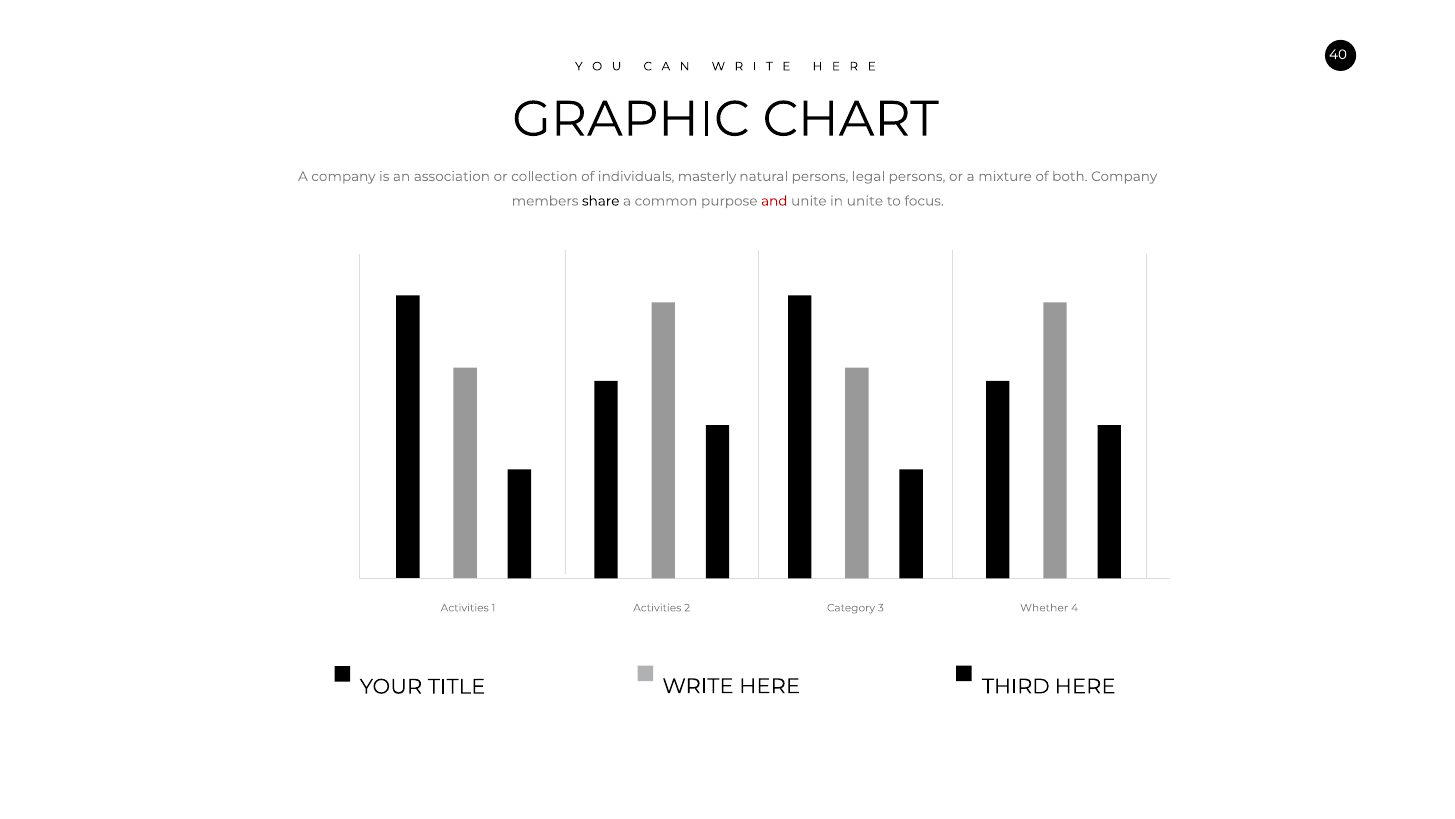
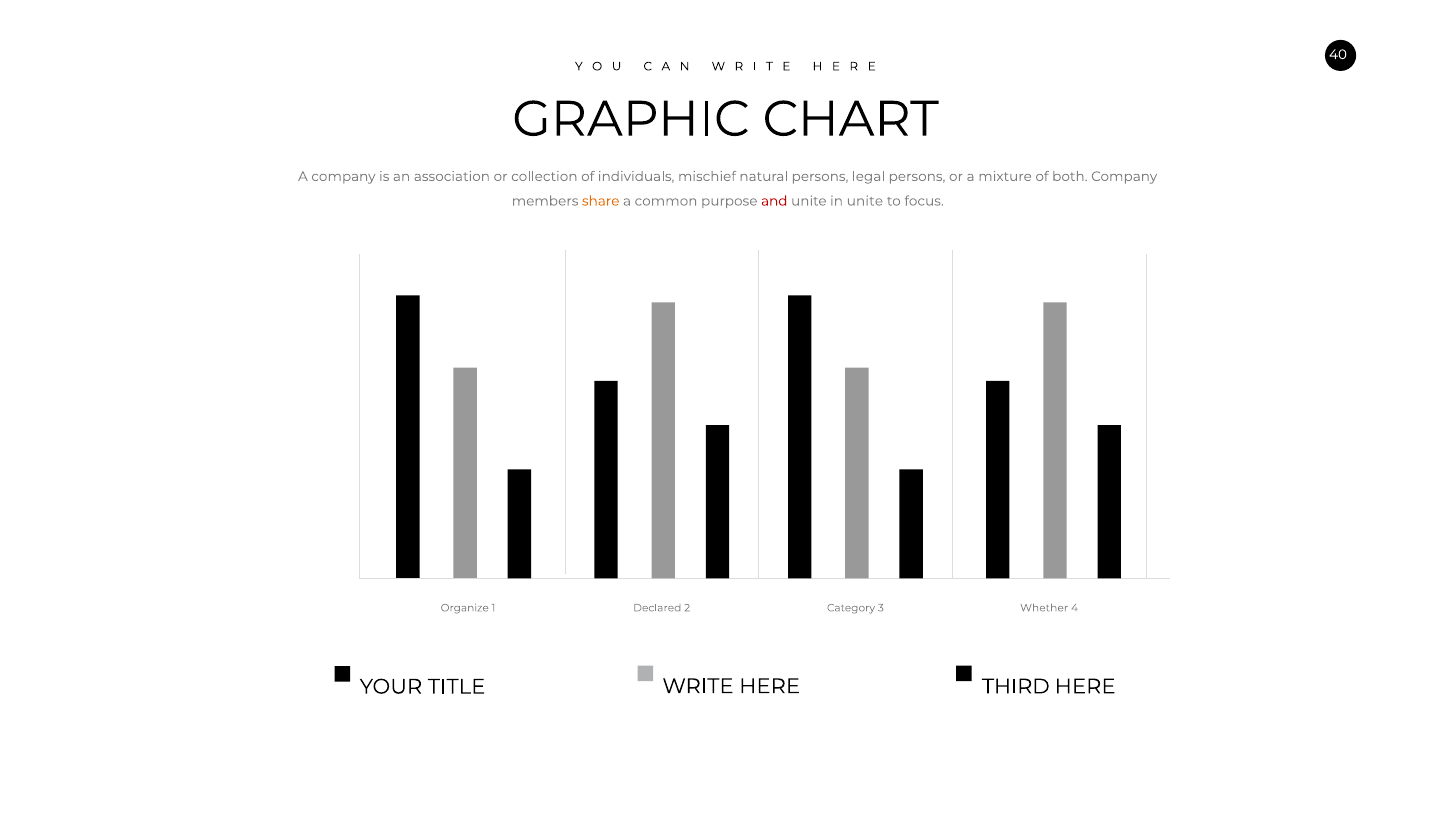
masterly: masterly -> mischief (707, 176)
share colour: black -> orange (601, 201)
Activities: Activities -> Organize (465, 608)
1 Activities: Activities -> Declared (657, 608)
